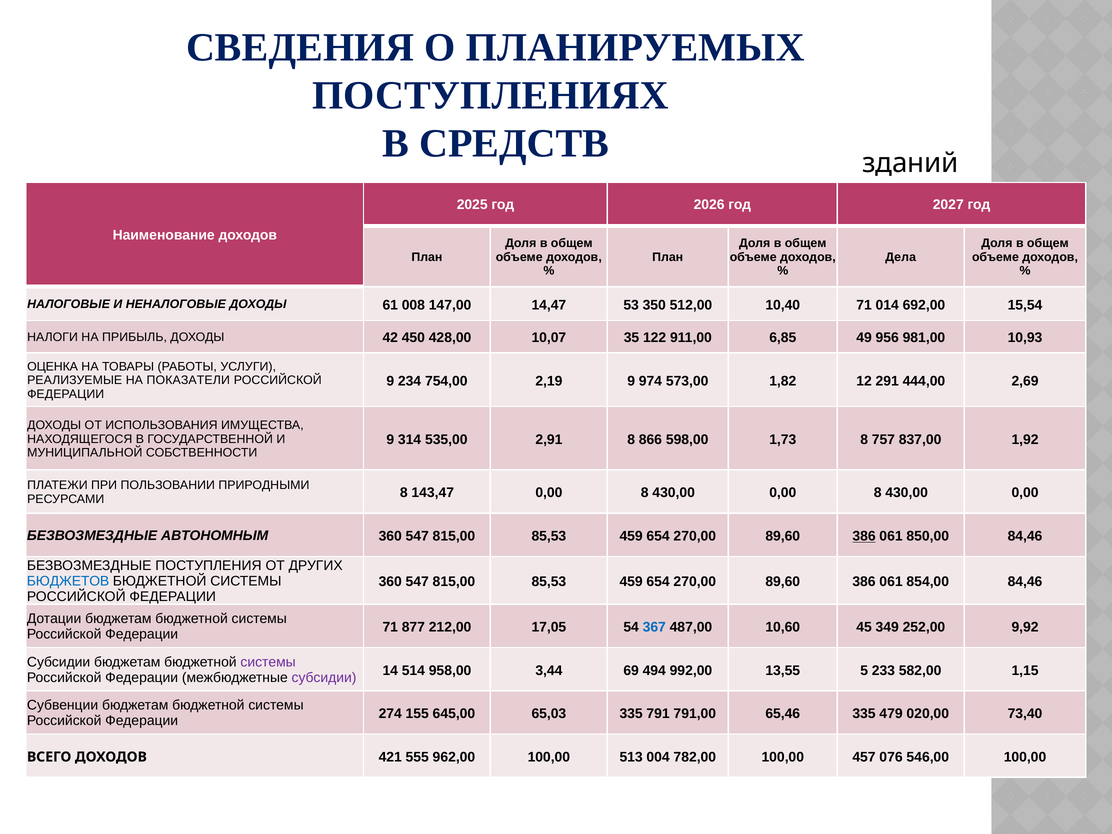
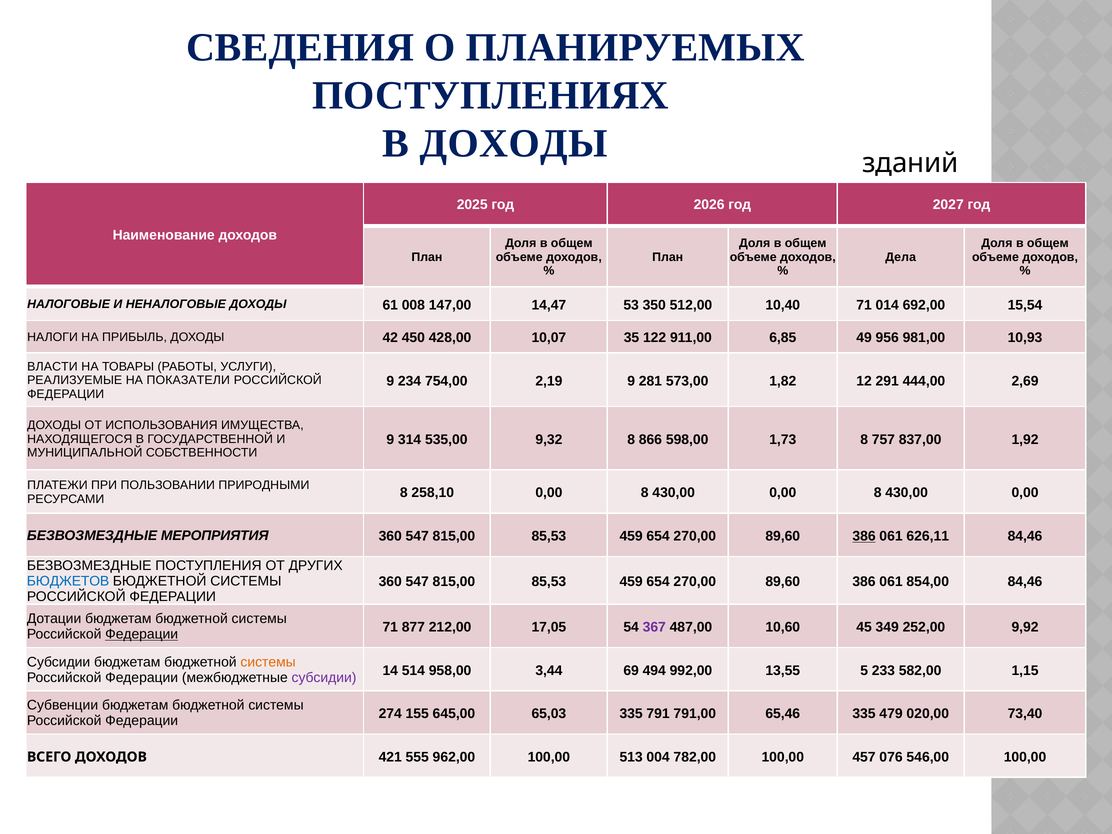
В СРЕДСТВ: СРЕДСТВ -> ДОХОДЫ (514, 144)
ОЦЕНКА: ОЦЕНКА -> ВЛАСТИ (52, 366)
974: 974 -> 281 (650, 381)
2,91: 2,91 -> 9,32 (549, 440)
143,47: 143,47 -> 258,10 (433, 493)
АВТОНОМНЫМ: АВТОНОМНЫМ -> МЕРОПРИЯТИЯ (215, 536)
850,00: 850,00 -> 626,11 (928, 536)
367 colour: blue -> purple (654, 627)
Федерации underline: none -> present (142, 634)
системы colour: purple -> orange (268, 662)
